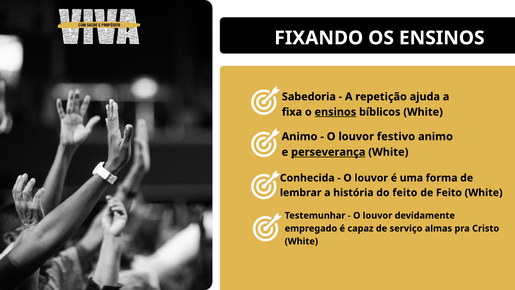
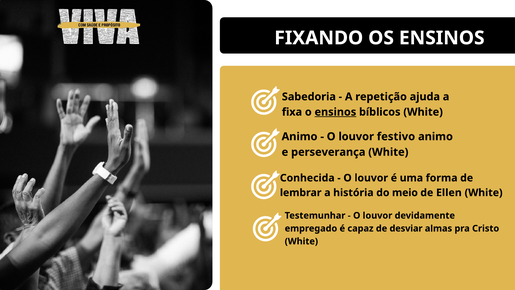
perseverança underline: present -> none (328, 152)
do feito: feito -> meio (405, 192)
de Feito: Feito -> Ellen (449, 192)
serviço: serviço -> desviar (406, 228)
